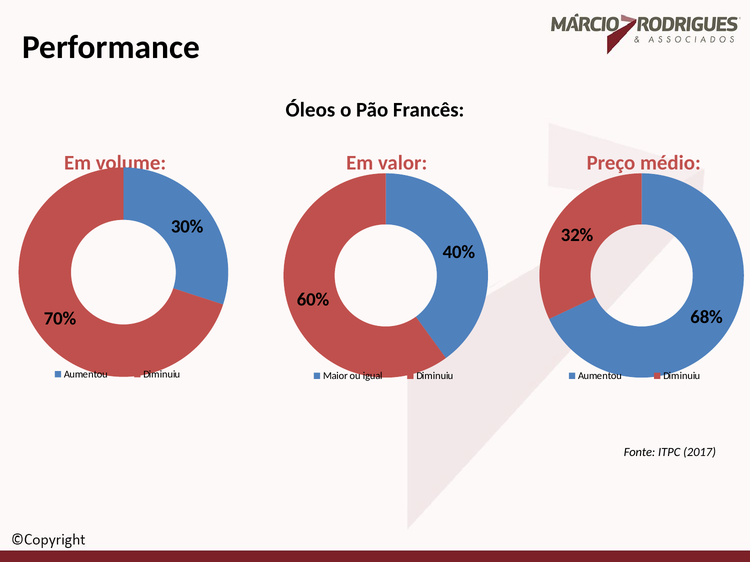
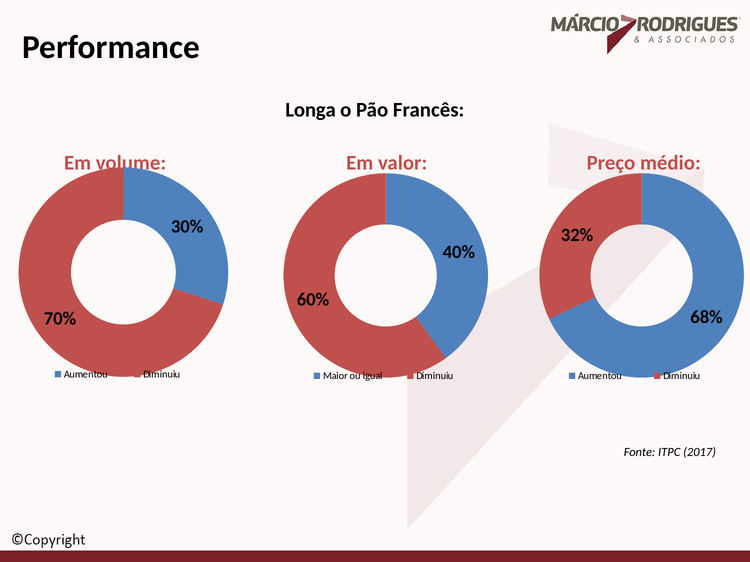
Óleos: Óleos -> Longa (311, 110)
